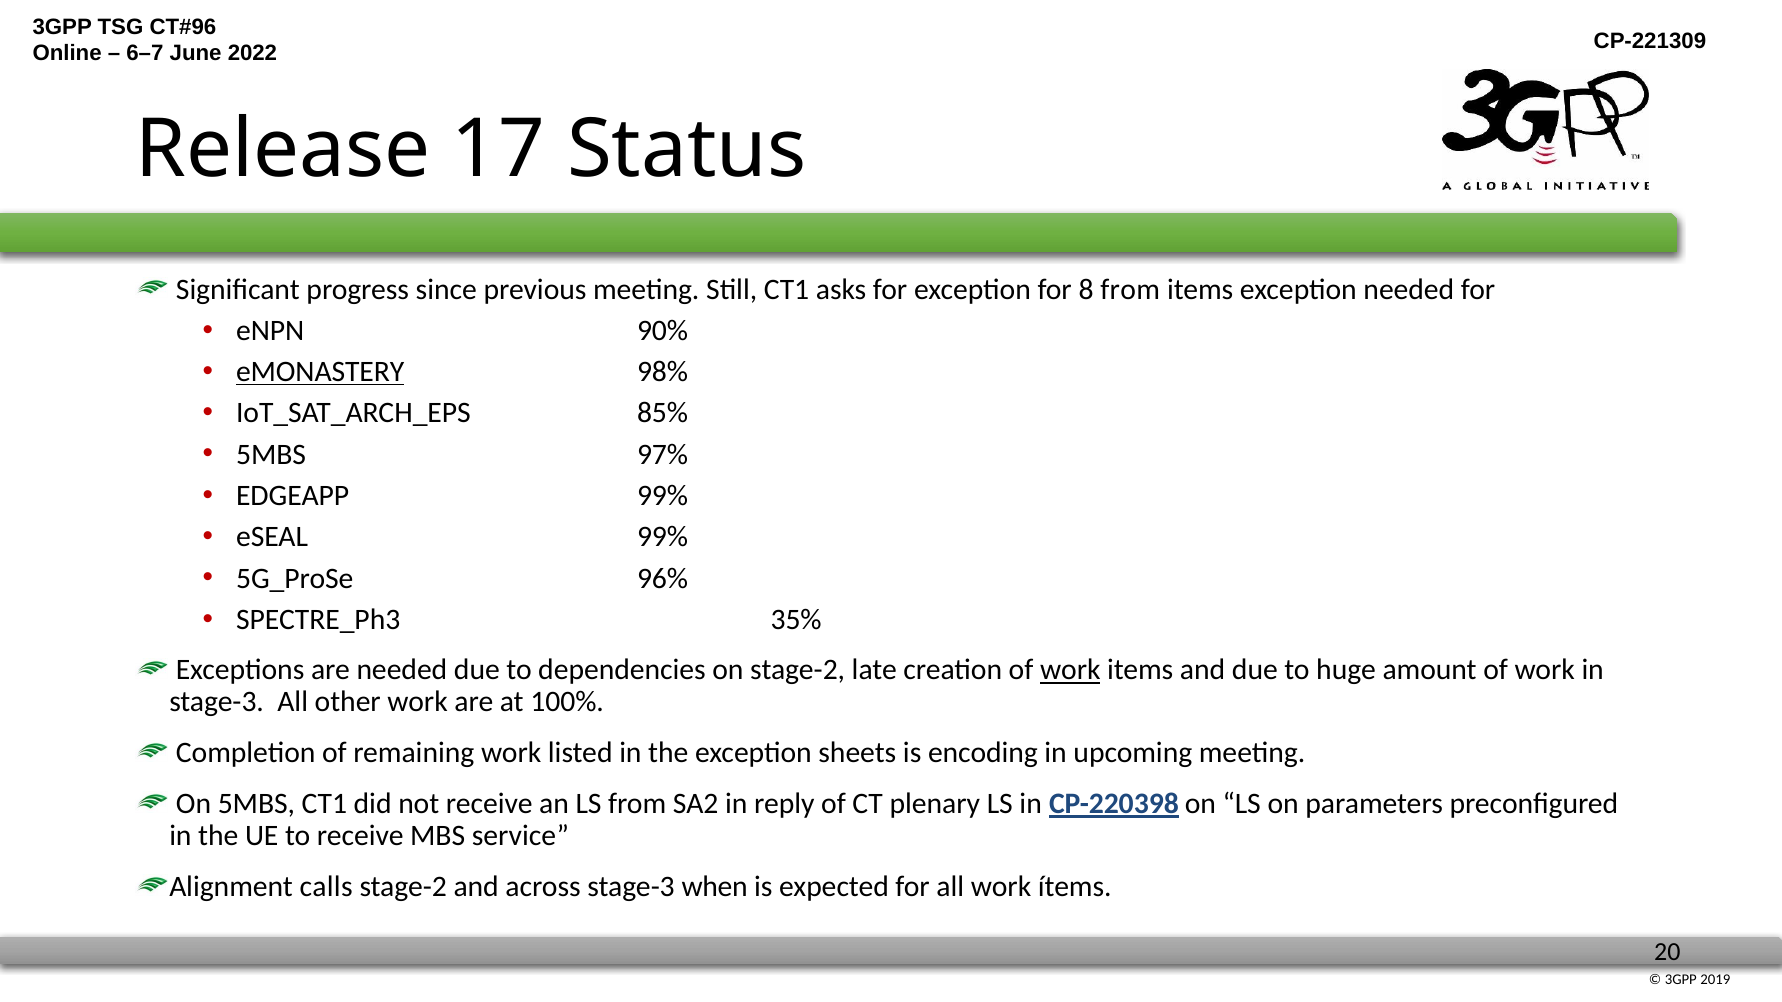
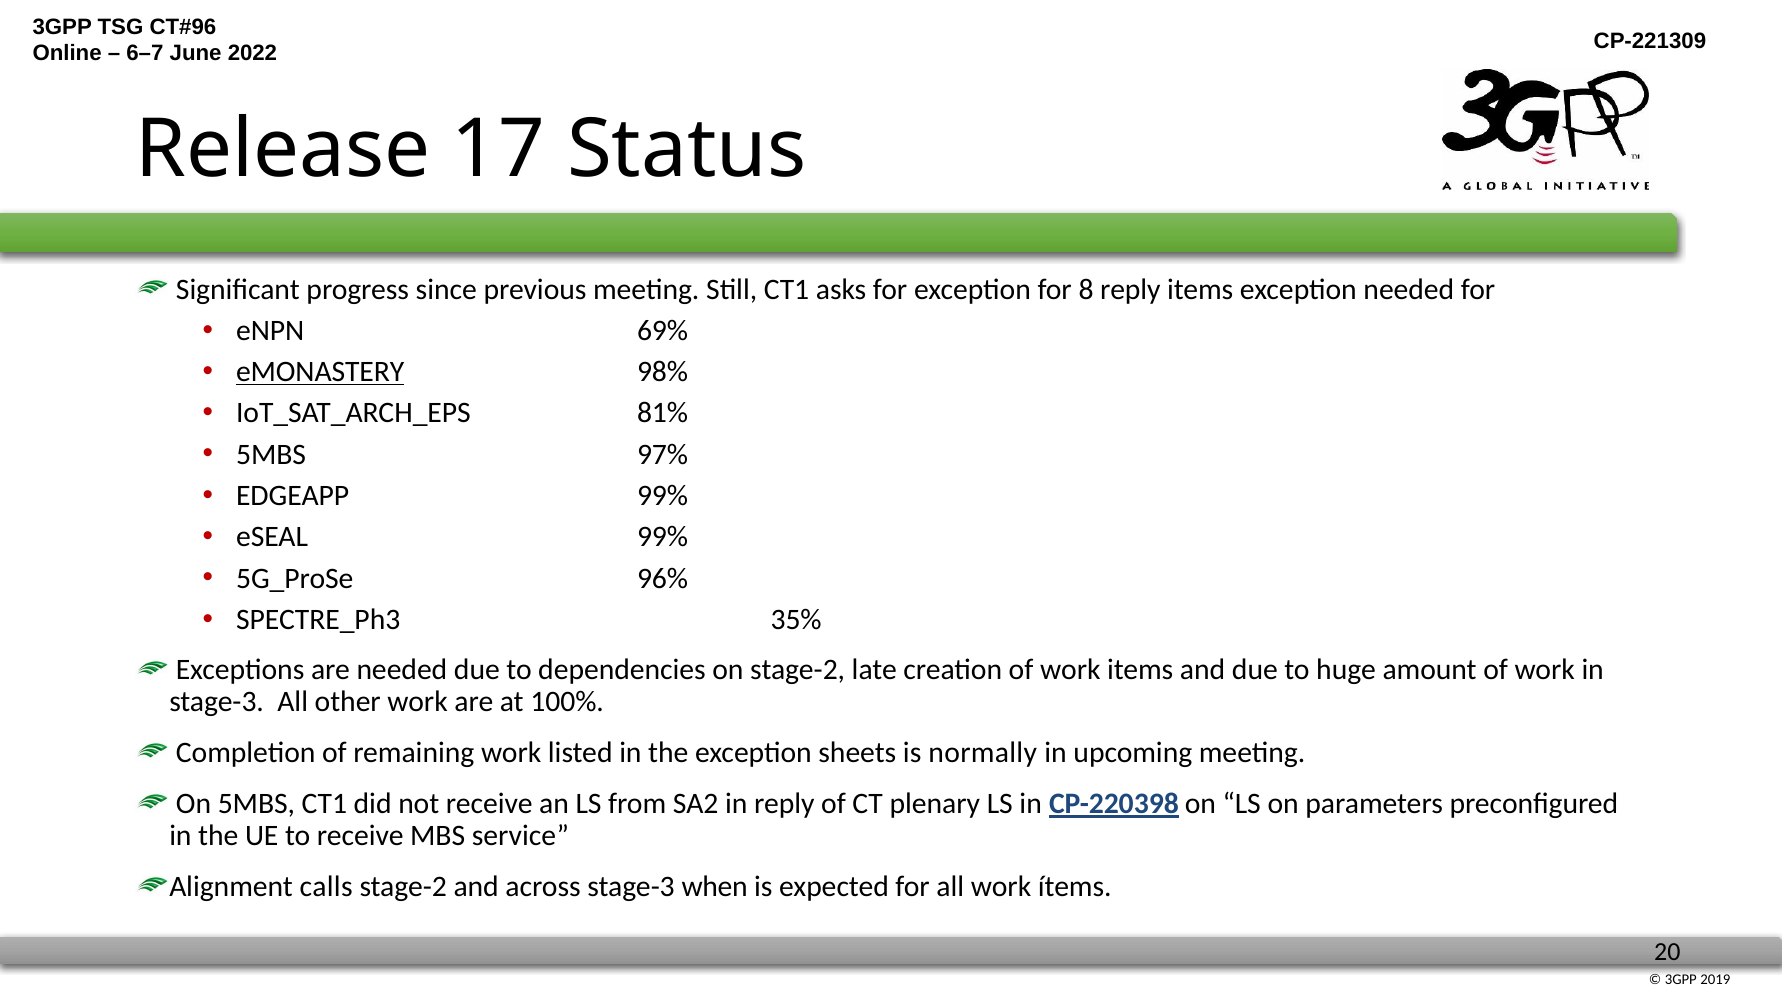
8 from: from -> reply (1130, 289)
90%: 90% -> 69% (663, 331)
85%: 85% -> 81% (663, 413)
work underline: present -> none (1070, 670)
encoding: encoding -> normally (983, 753)
